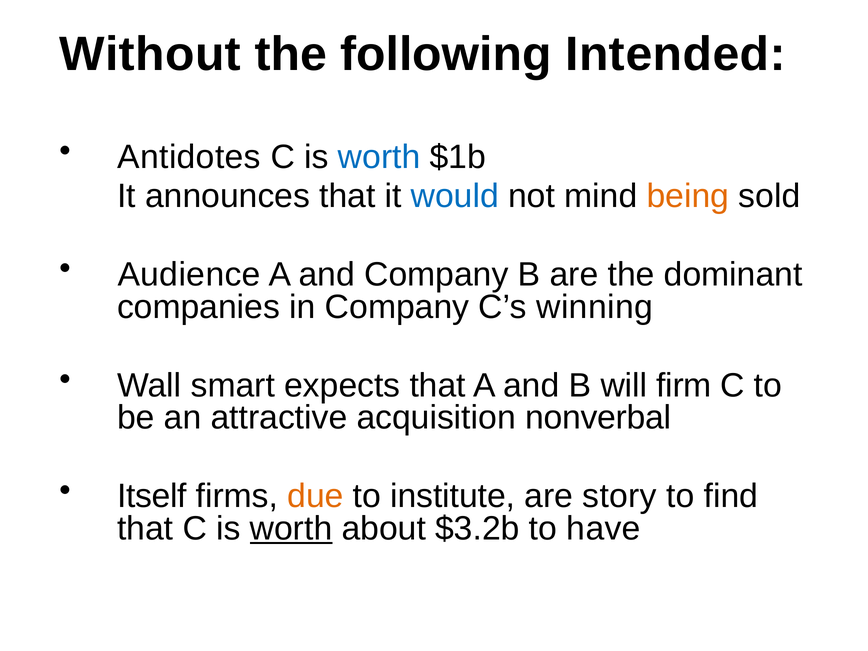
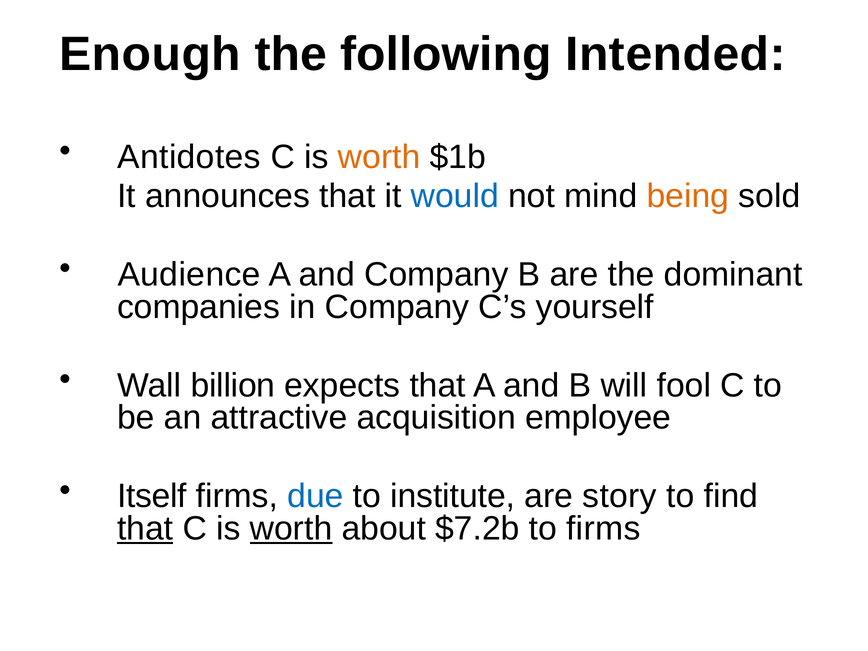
Without: Without -> Enough (150, 54)
worth colour: blue -> orange (379, 157)
winning: winning -> yourself (595, 307)
smart: smart -> billion (233, 385)
firm: firm -> fool (684, 385)
nonverbal: nonverbal -> employee (598, 418)
due colour: orange -> blue (315, 496)
that underline: none -> present (145, 529)
$3.2b: $3.2b -> $7.2b (477, 529)
to have: have -> firms (603, 529)
